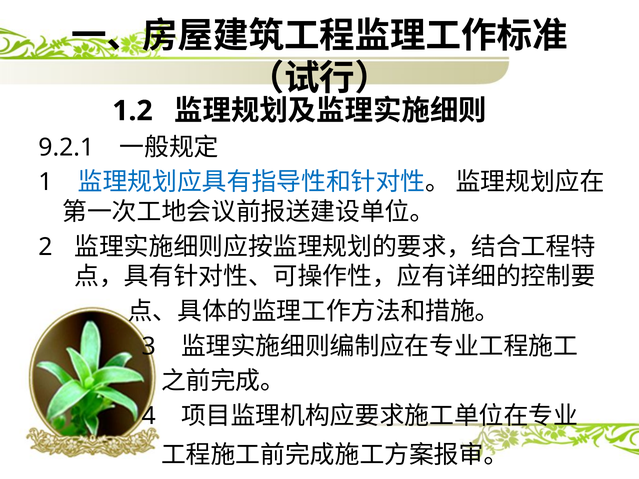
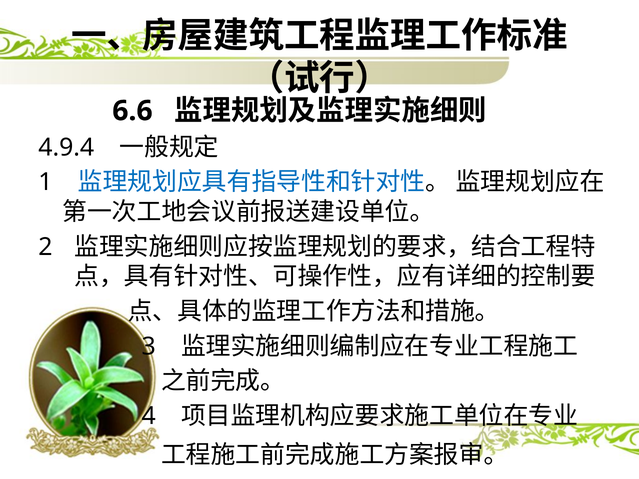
1.2: 1.2 -> 6.6 (132, 111)
9.2.1: 9.2.1 -> 4.9.4 (66, 148)
